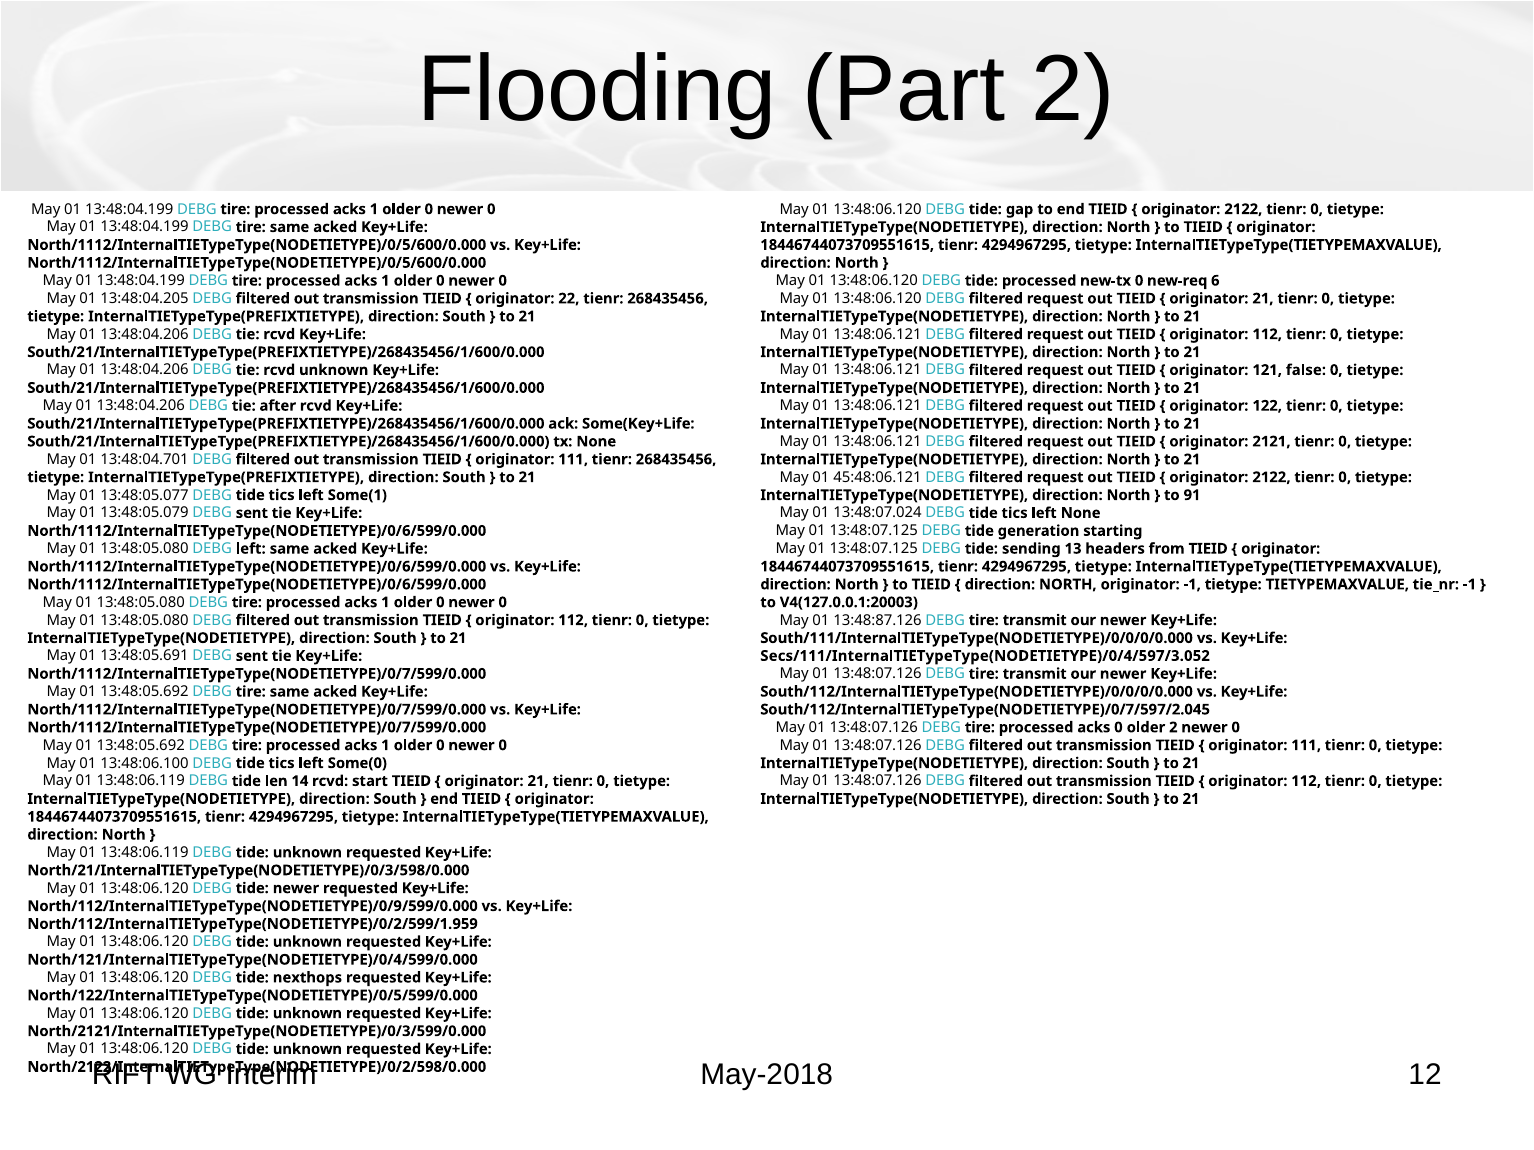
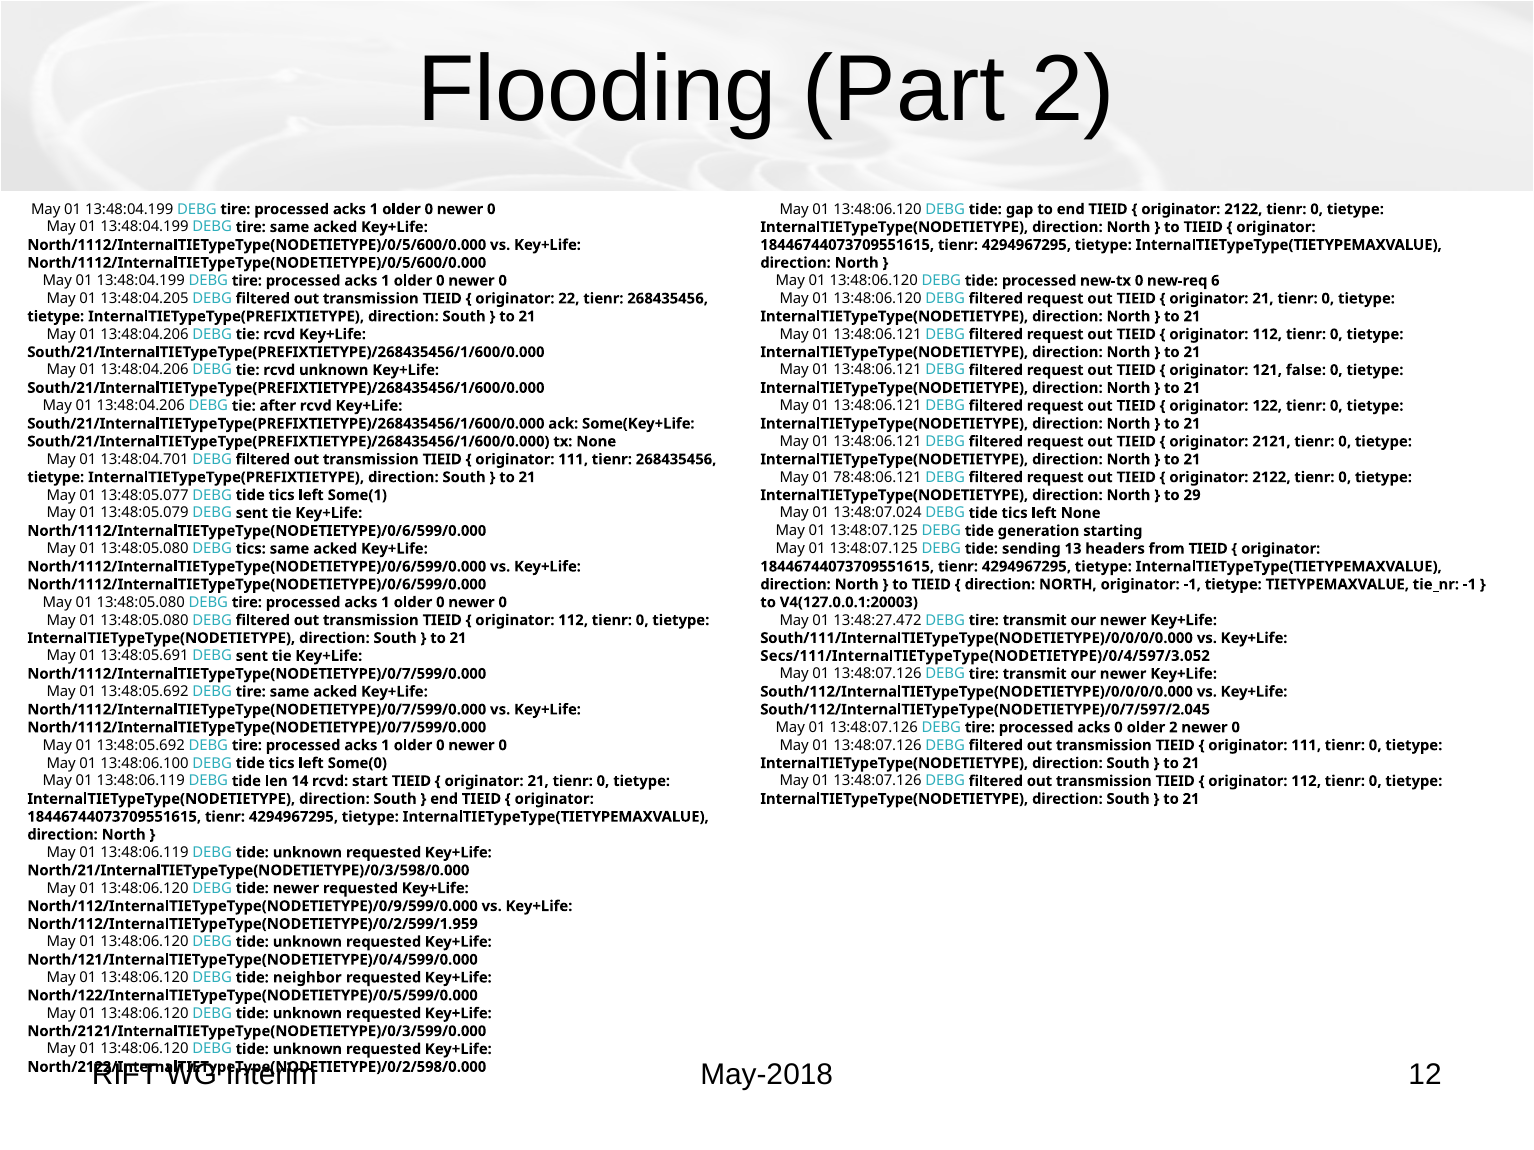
45:48:06.121: 45:48:06.121 -> 78:48:06.121 (878, 477)
91: 91 -> 29 (1192, 495)
DEBG left: left -> tics (251, 549)
13:48:87.126: 13:48:87.126 -> 13:48:27.472 (878, 620)
nexthops: nexthops -> neighbor (307, 978)
